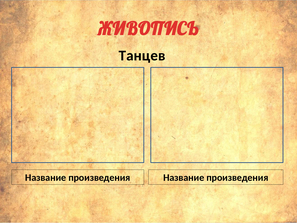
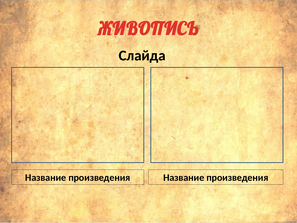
Танцев: Танцев -> Слайда (142, 56)
